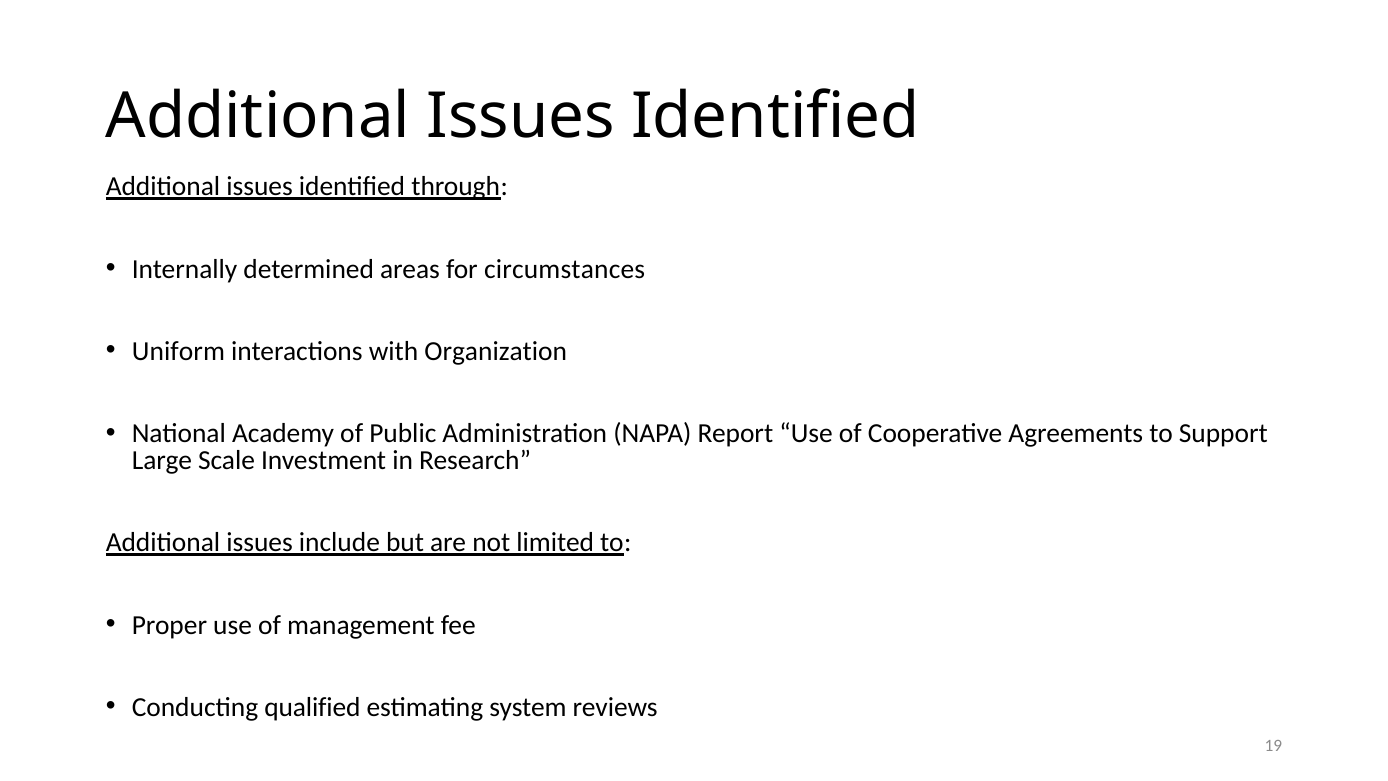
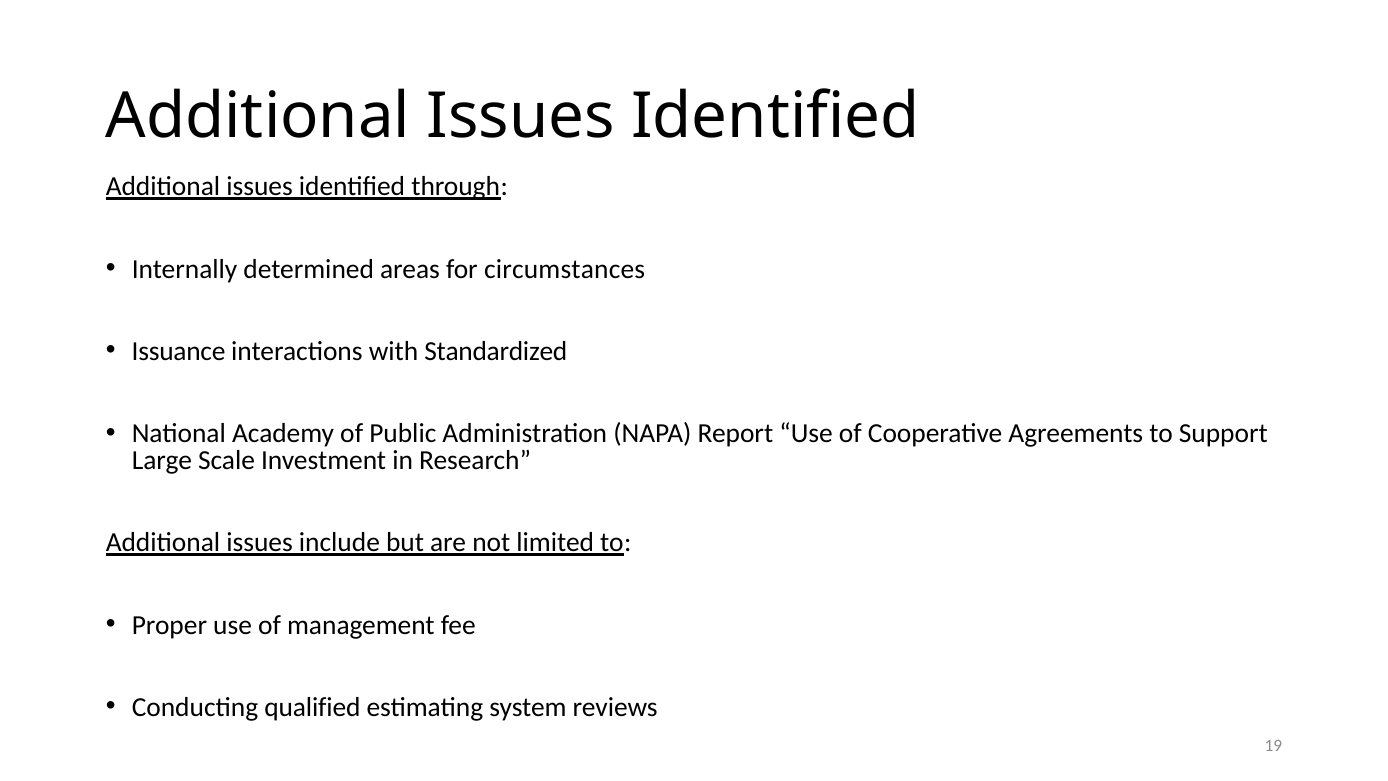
Uniform: Uniform -> Issuance (179, 351)
Organization: Organization -> Standardized (496, 351)
